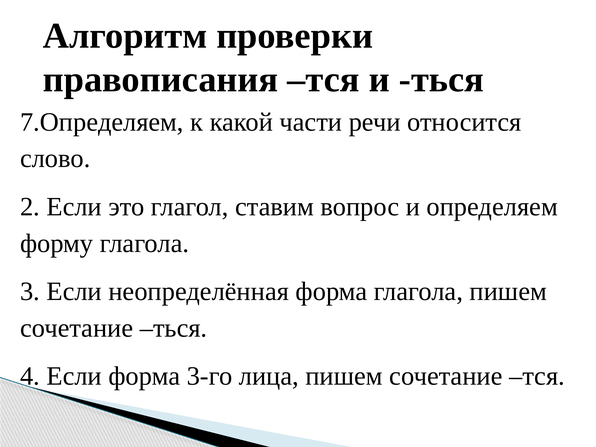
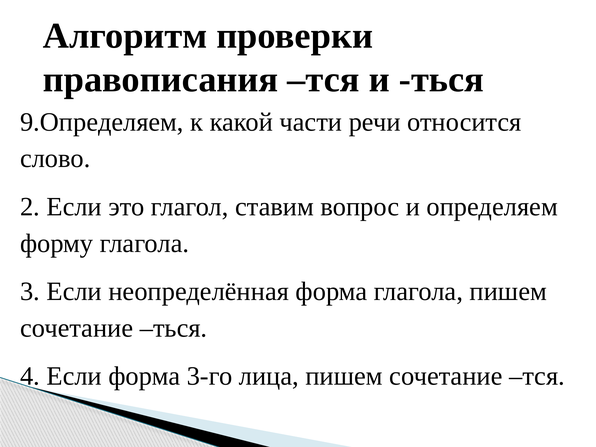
7.Определяем: 7.Определяем -> 9.Определяем (102, 122)
